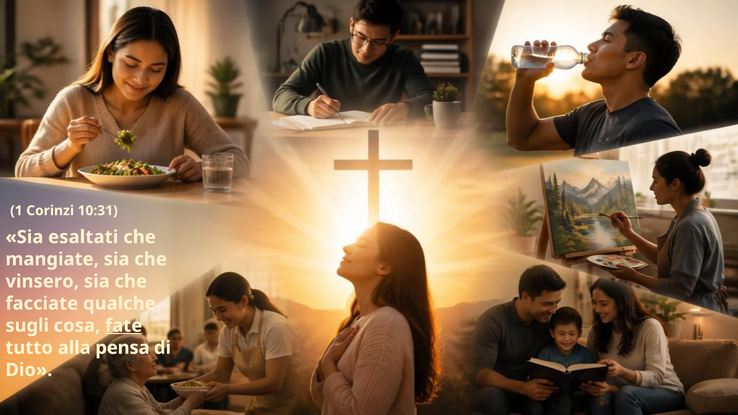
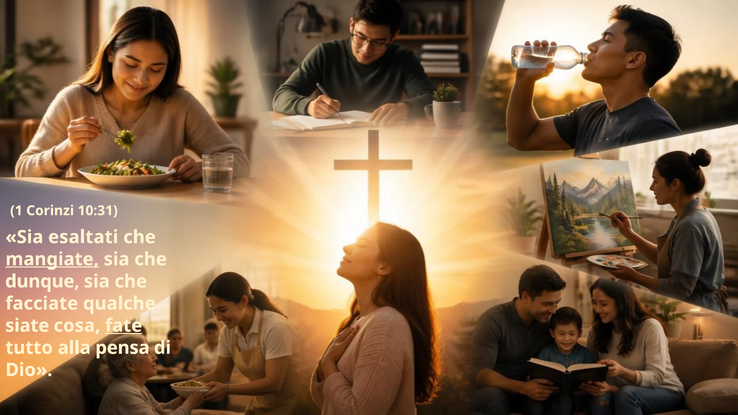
mangiate underline: none -> present (52, 259)
vinsero: vinsero -> dunque (42, 281)
sugli: sugli -> siate (27, 326)
